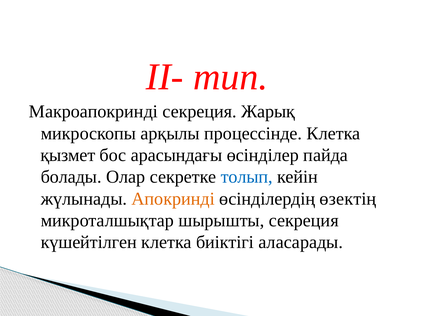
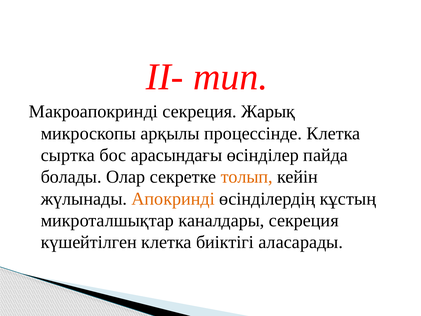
қызмет: қызмет -> сыртка (68, 155)
толып colour: blue -> orange (247, 177)
өзектің: өзектің -> кұстың (348, 199)
шырышты: шырышты -> каналдары (221, 220)
